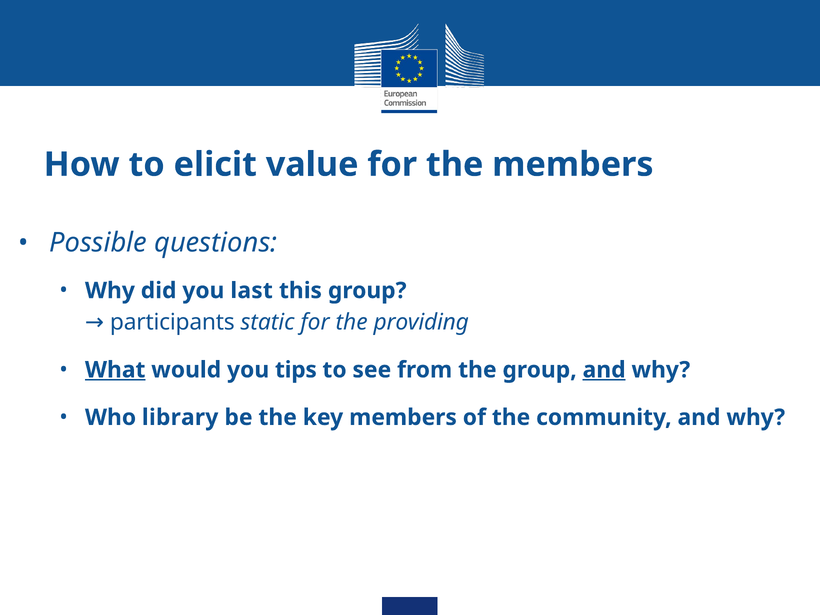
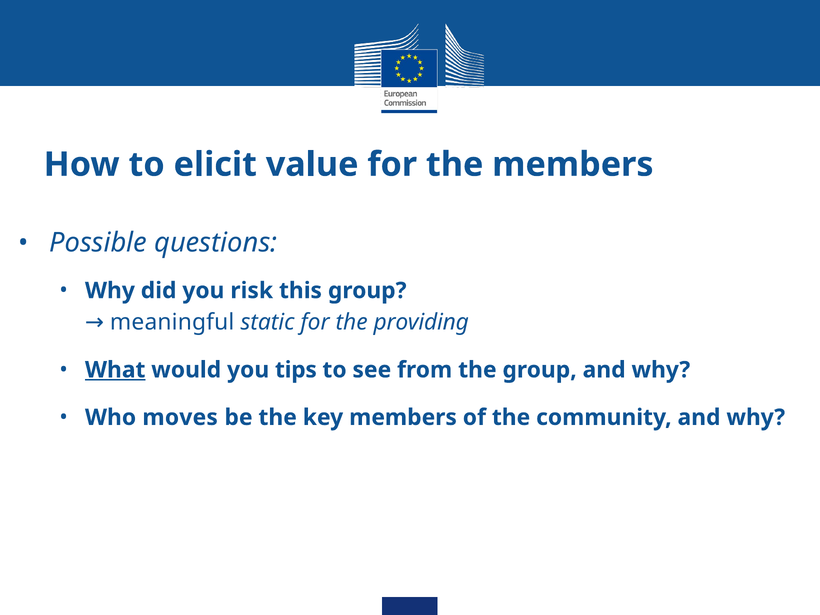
last: last -> risk (252, 291)
participants: participants -> meaningful (172, 322)
and underline: present -> none (604, 370)
library: library -> moves (180, 417)
